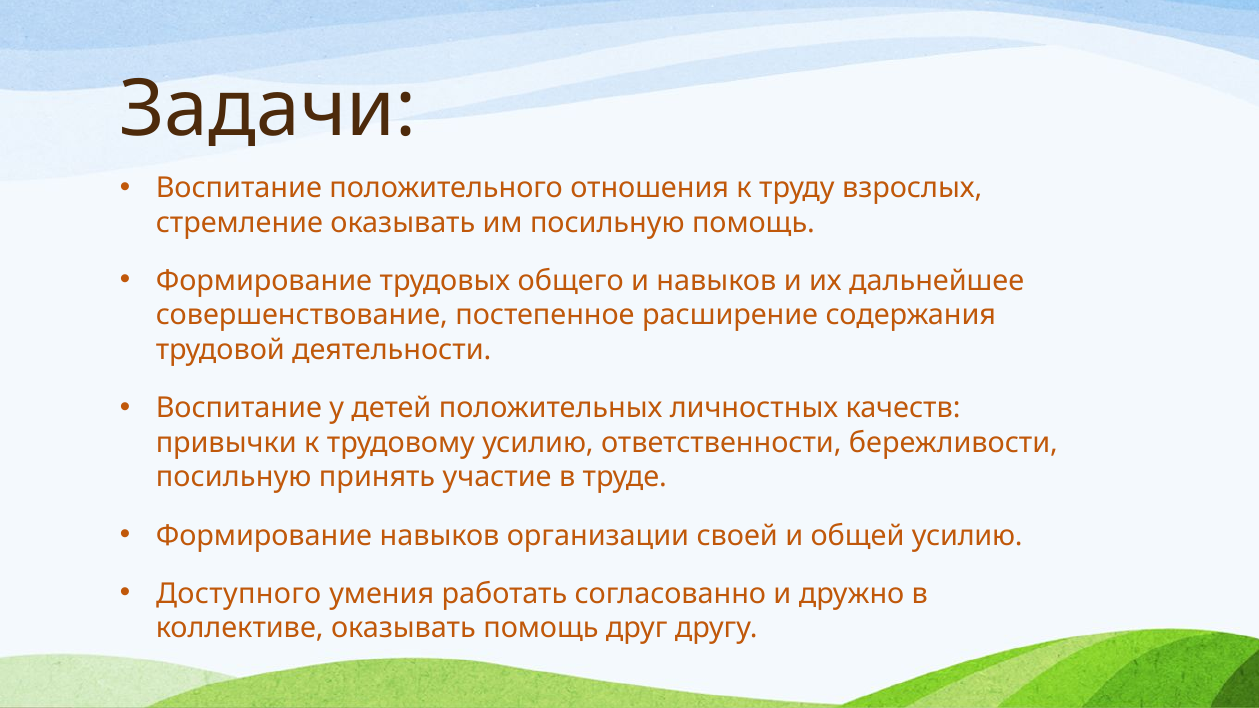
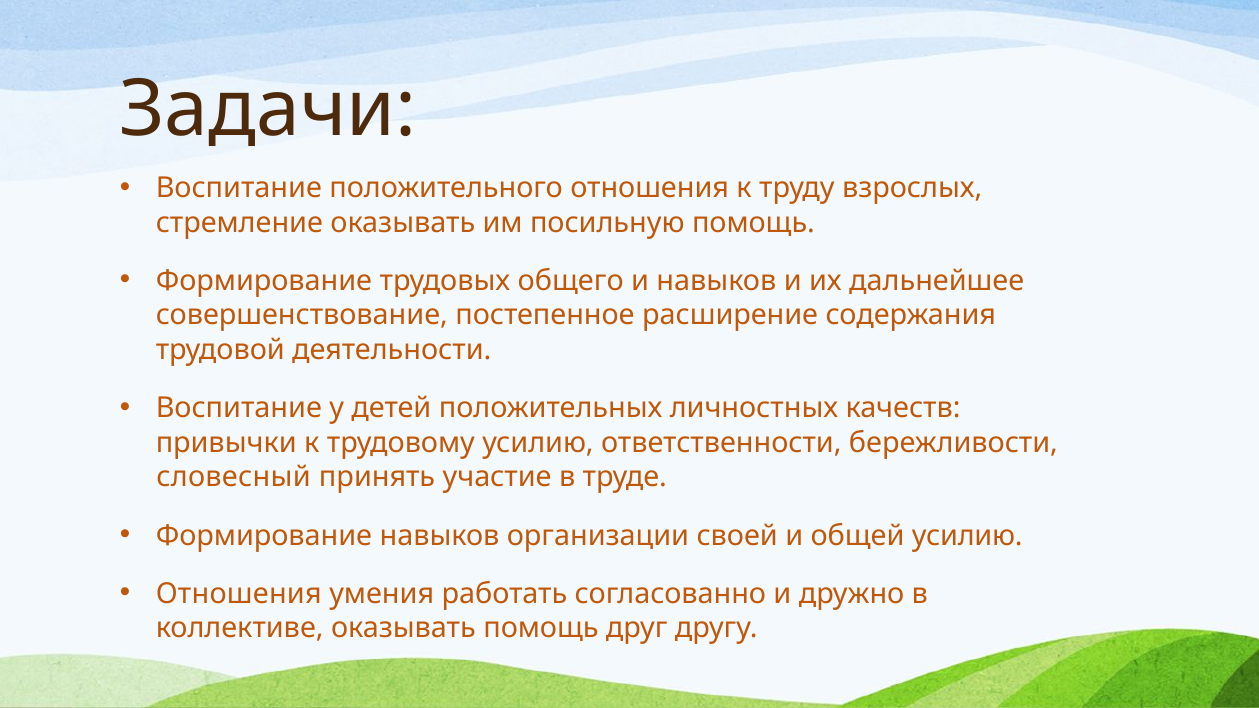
посильную: посильную -> словесный (234, 477)
Доступного: Доступного -> Отношения (239, 594)
